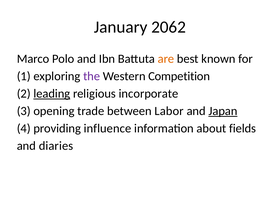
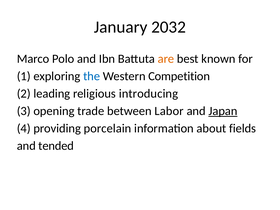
2062: 2062 -> 2032 (169, 27)
the colour: purple -> blue (92, 76)
leading underline: present -> none (52, 94)
incorporate: incorporate -> introducing (148, 94)
influence: influence -> porcelain (108, 128)
diaries: diaries -> tended (56, 146)
